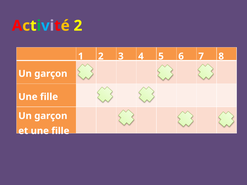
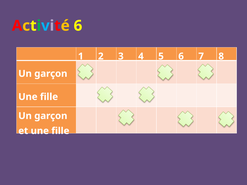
Activité 2: 2 -> 6 (78, 26)
